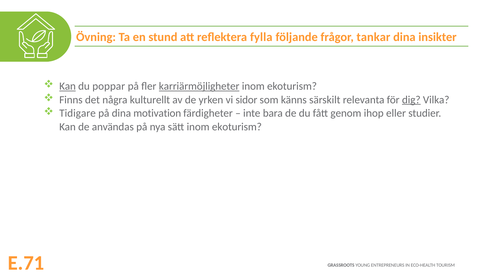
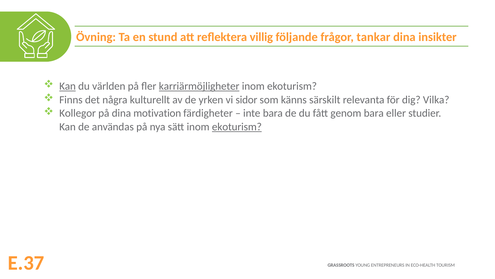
fylla: fylla -> villig (261, 37)
poppar: poppar -> världen (109, 86)
dig underline: present -> none (411, 100)
Tidigare: Tidigare -> Kollegor (78, 113)
genom ihop: ihop -> bara (374, 113)
ekoturism underline: none -> present (237, 127)
E.71: E.71 -> E.37 (26, 262)
